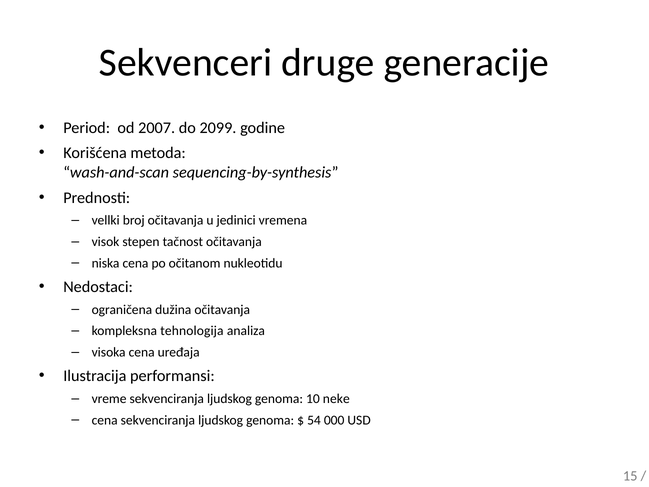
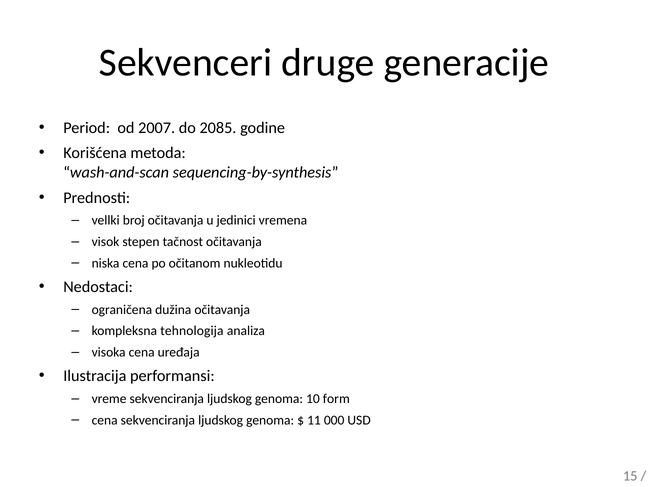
2099: 2099 -> 2085 (218, 128)
neke: neke -> form (336, 399)
54: 54 -> 11 (314, 420)
